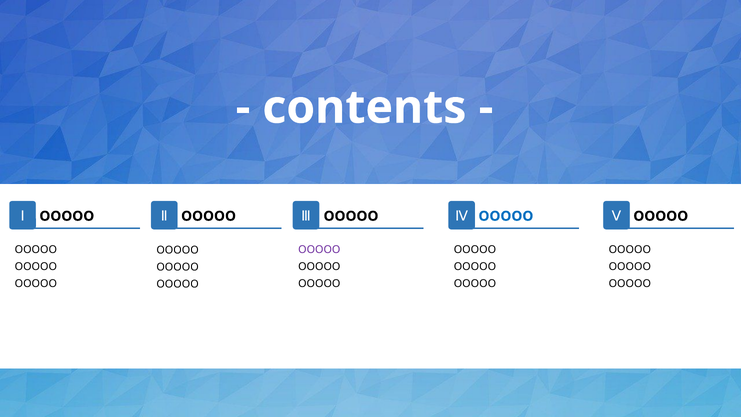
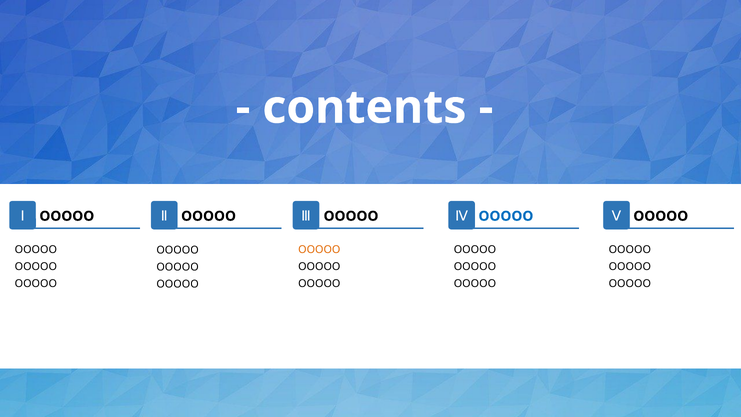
OOOOO colour: purple -> orange (319, 250)
